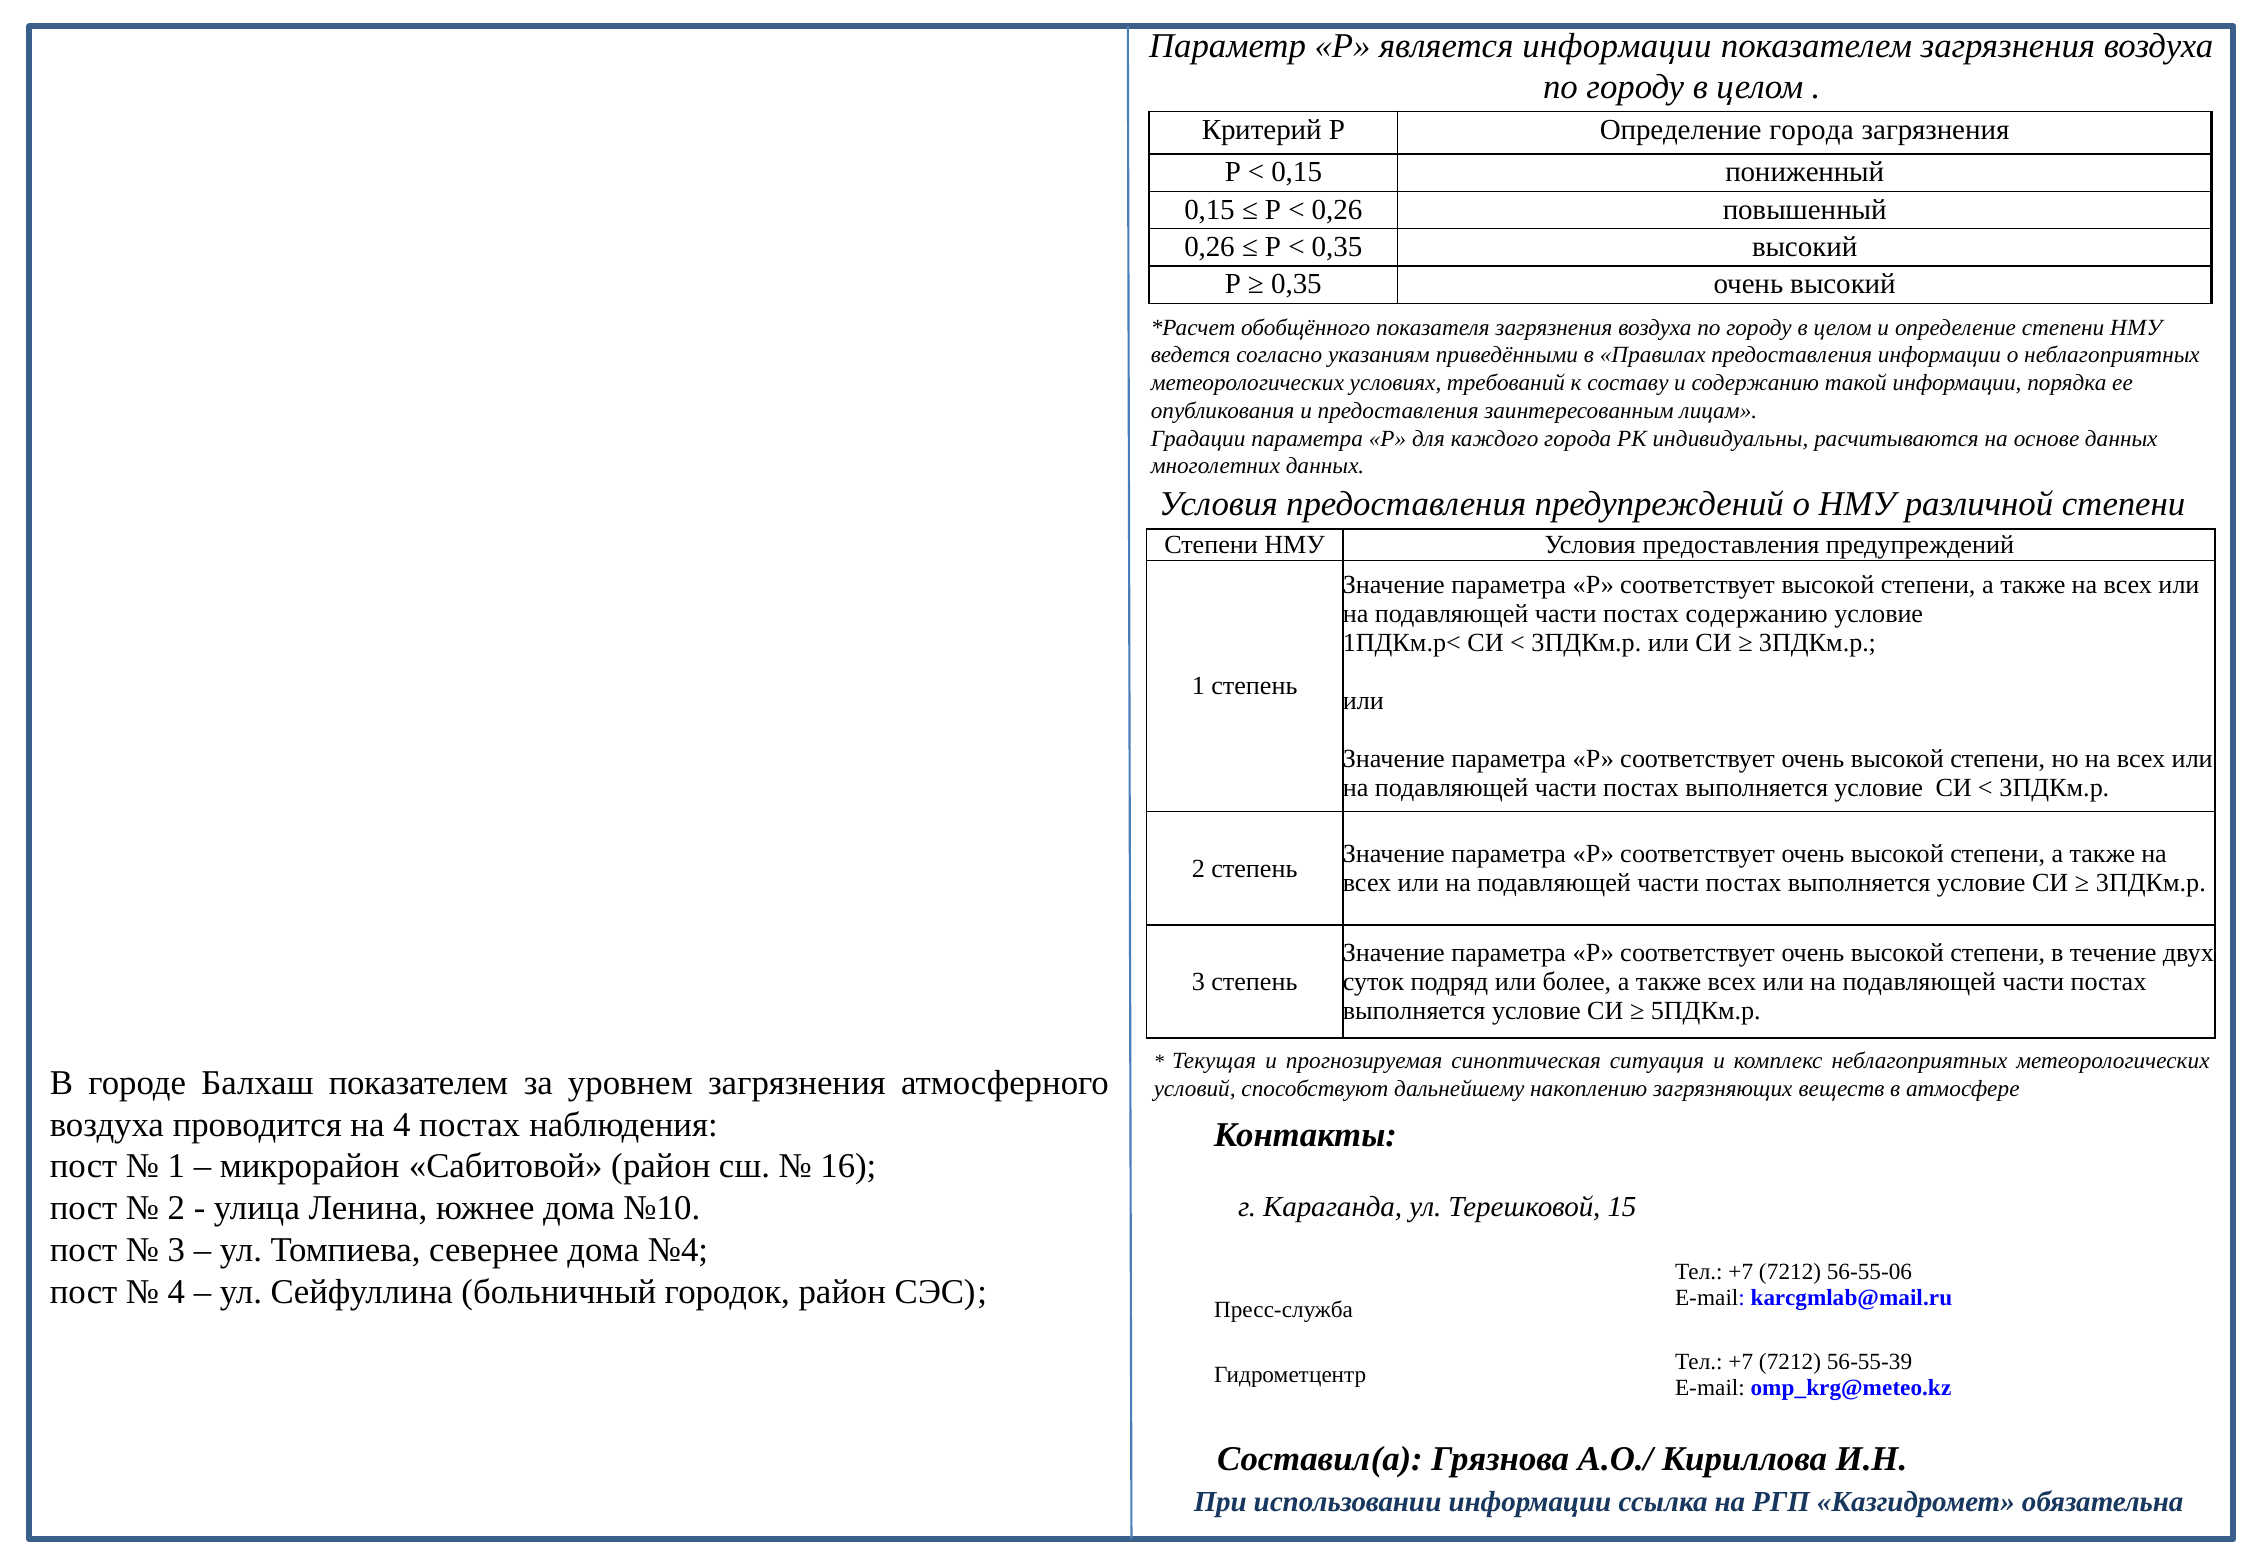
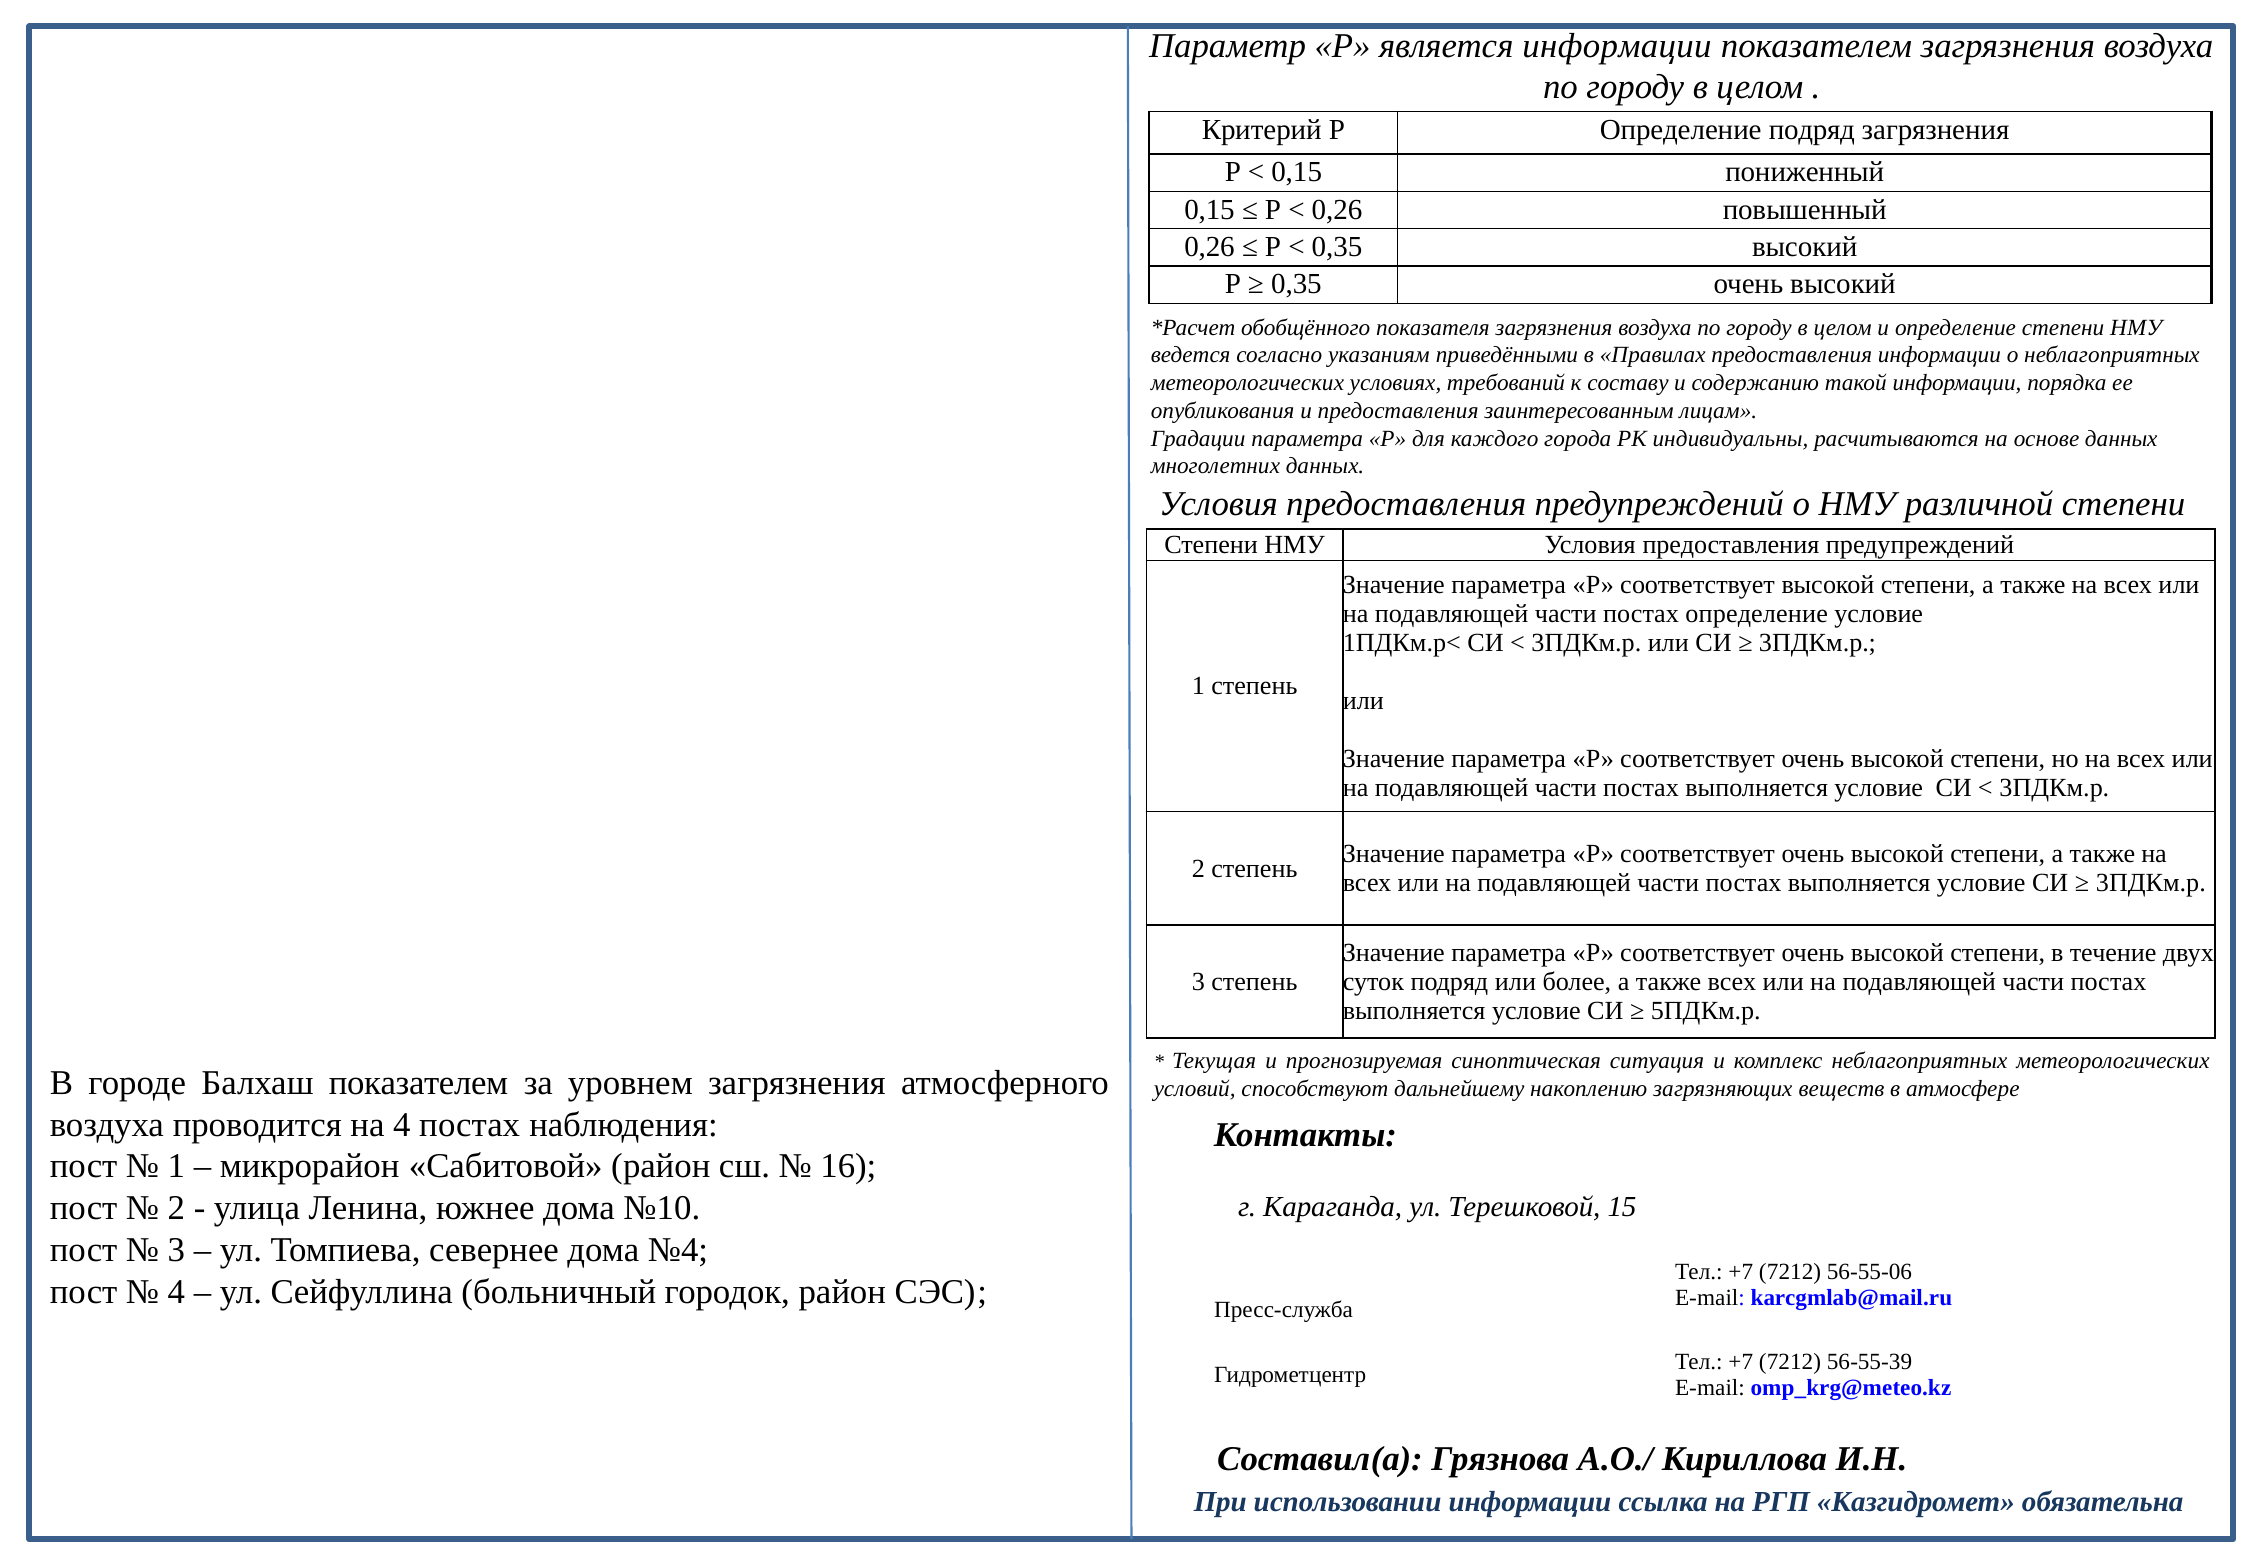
Определение города: города -> подряд (1812, 130)
постах содержанию: содержанию -> определение (1757, 614)
